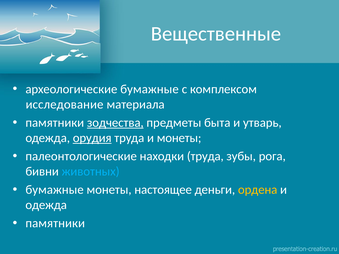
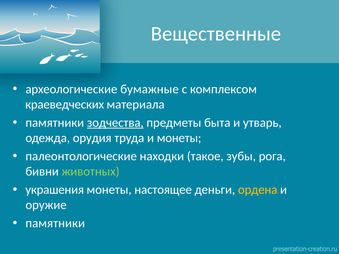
исследование: исследование -> краеведческих (65, 105)
орудия underline: present -> none (92, 138)
находки труда: труда -> такое (205, 156)
животных colour: light blue -> light green (91, 172)
бумажные: бумажные -> украшения (55, 190)
одежда: одежда -> оружие (46, 205)
